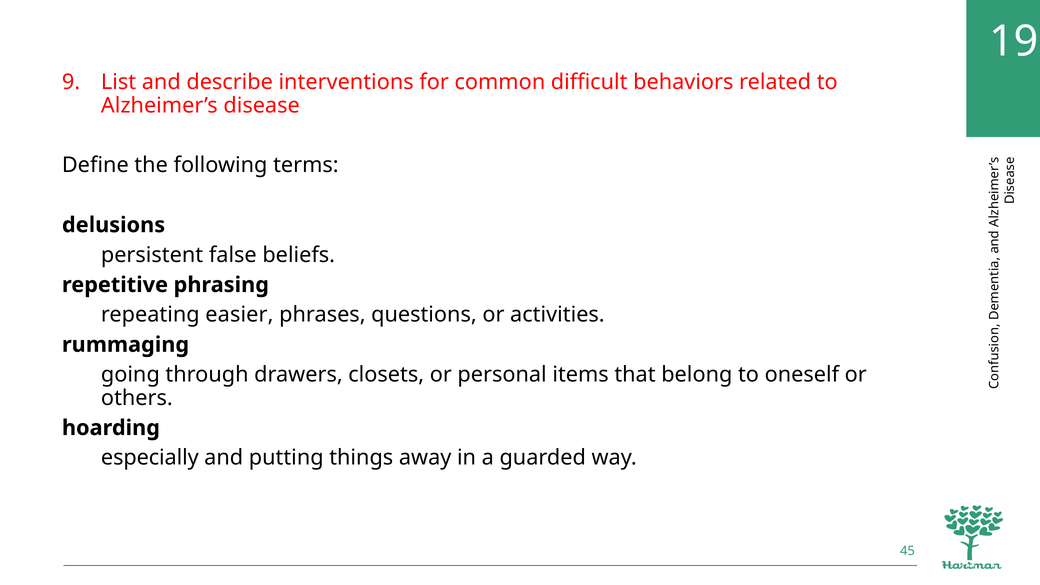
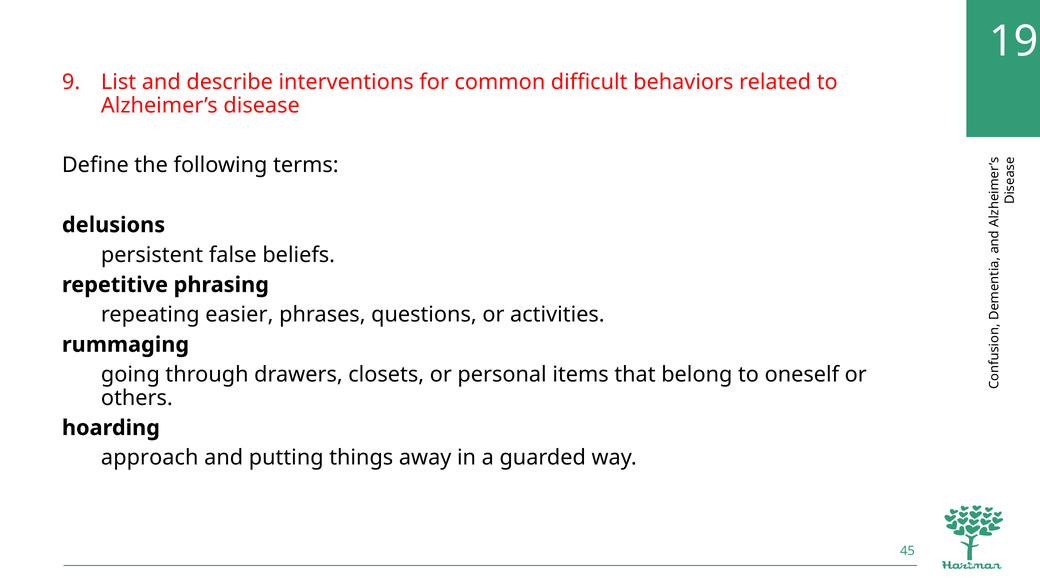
especially: especially -> approach (150, 458)
